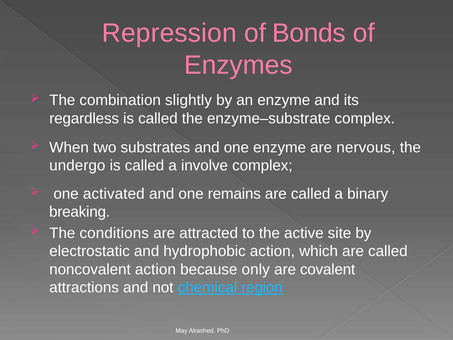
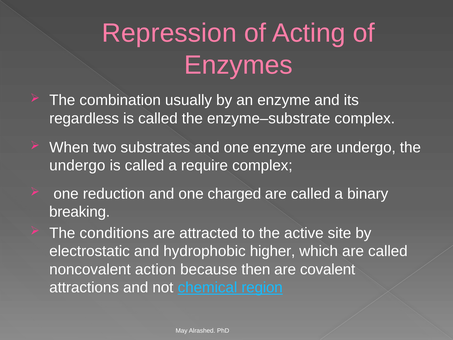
Bonds: Bonds -> Acting (309, 33)
slightly: slightly -> usually (189, 100)
are nervous: nervous -> undergo (366, 147)
involve: involve -> require (204, 166)
activated: activated -> reduction (114, 194)
remains: remains -> charged (234, 194)
hydrophobic action: action -> higher (273, 251)
only: only -> then (256, 269)
